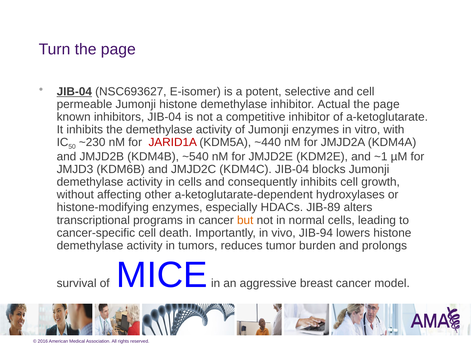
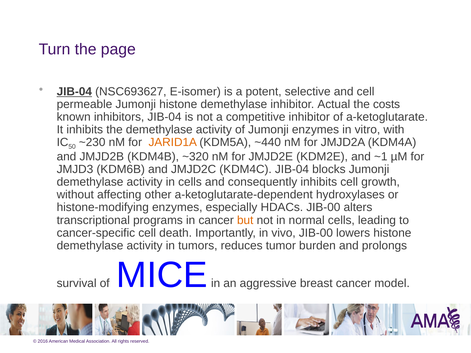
page: page -> costs (387, 104)
JARID1A colour: red -> orange (173, 142)
~540: ~540 -> ~320 (195, 157)
HDACs JIB-89: JIB-89 -> JIB-00 (323, 208)
vivo JIB-94: JIB-94 -> JIB-00 (316, 233)
